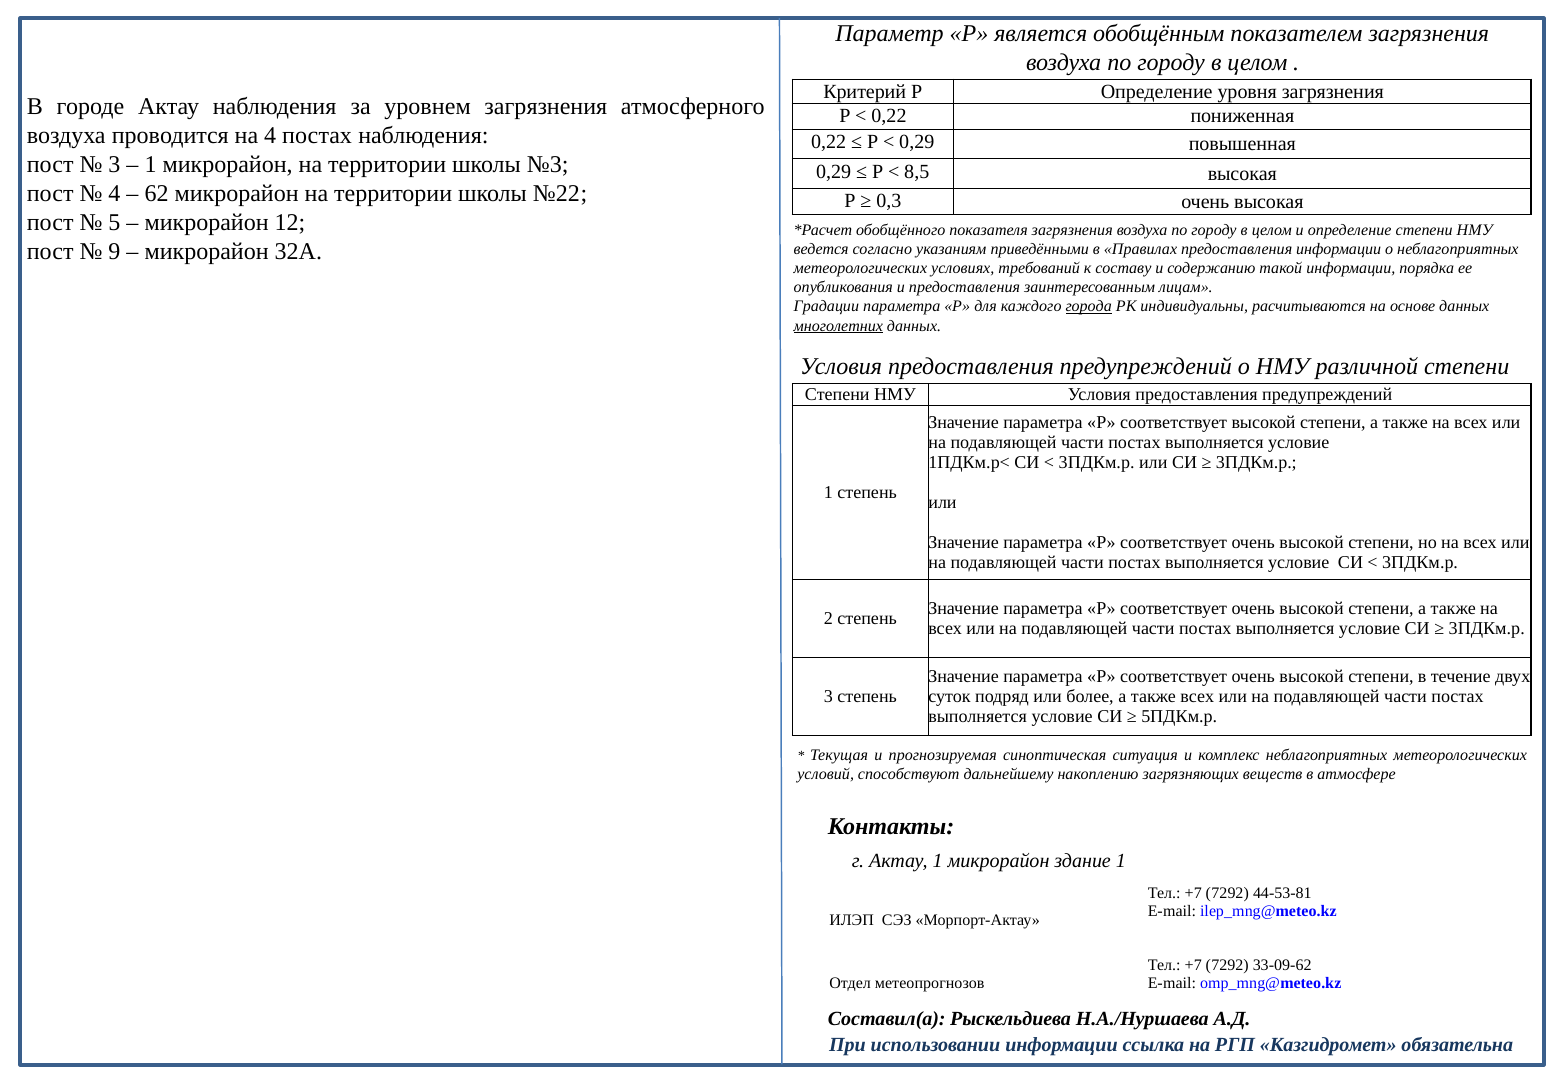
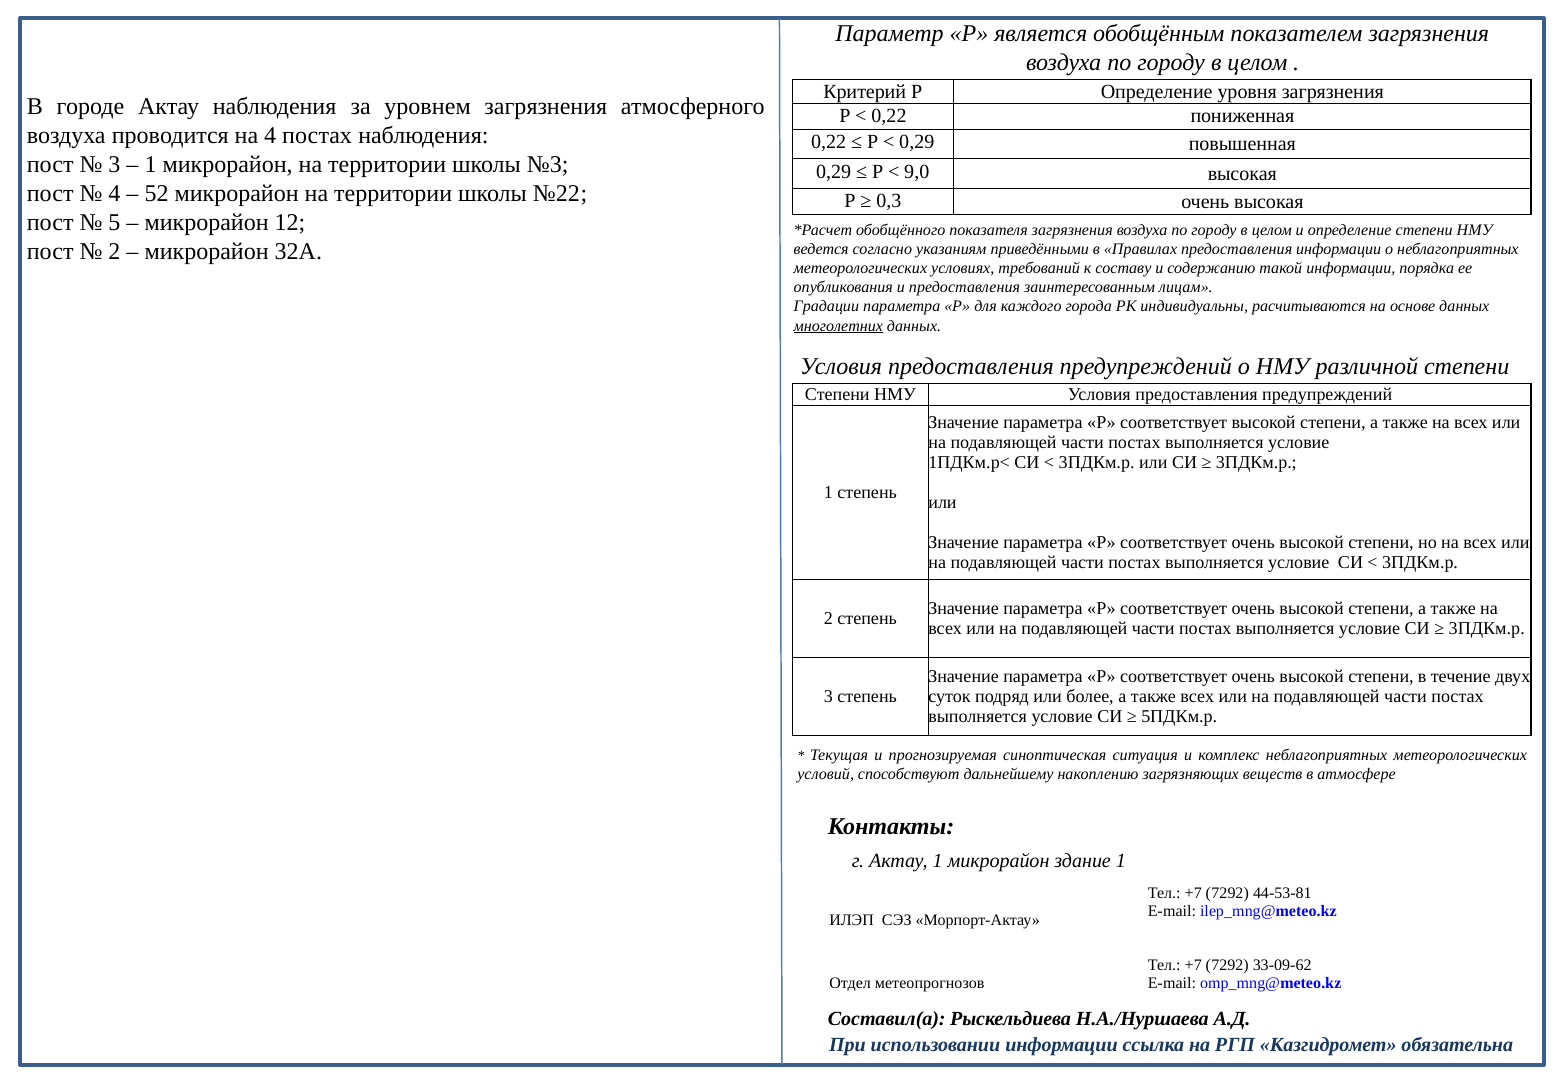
8,5: 8,5 -> 9,0 (917, 171)
62: 62 -> 52 (157, 193)
9: 9 -> 2 (114, 251)
города underline: present -> none (1089, 307)
